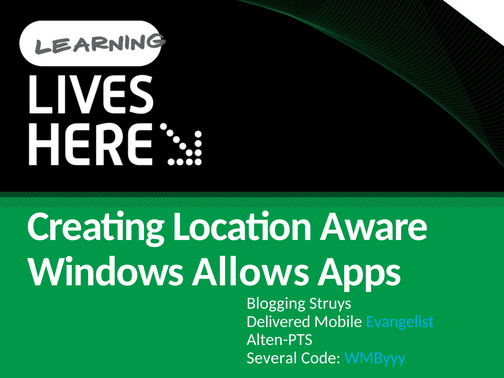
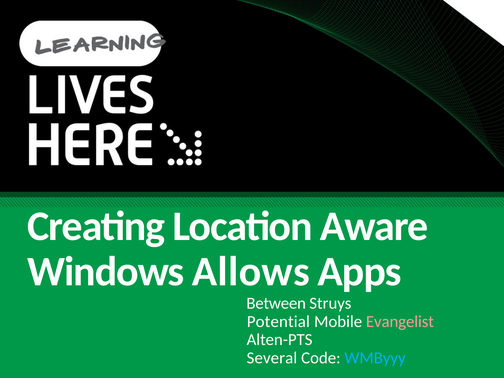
Blogging: Blogging -> Between (276, 303)
Delivered: Delivered -> Potential (278, 322)
Evangelist colour: light blue -> pink (400, 322)
